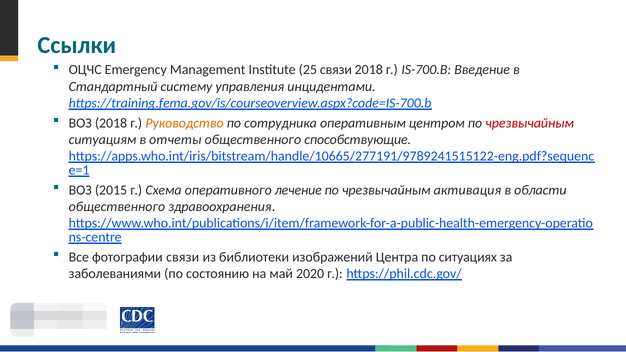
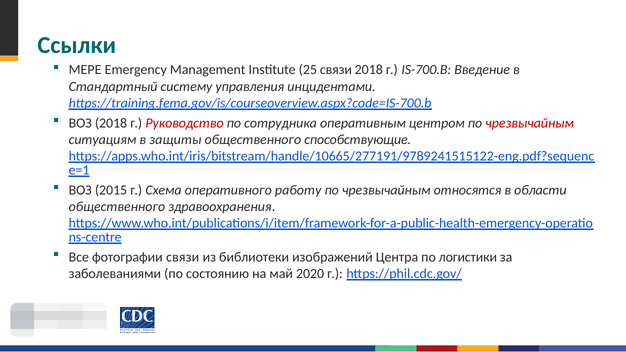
ОЦЧС: ОЦЧС -> МЕРЕ (85, 70)
Руководство colour: orange -> red (185, 123)
отчеты: отчеты -> защиты (175, 140)
лечение: лечение -> работу (298, 190)
активация: активация -> относятся (468, 190)
ситуациях: ситуациях -> логистики (468, 257)
